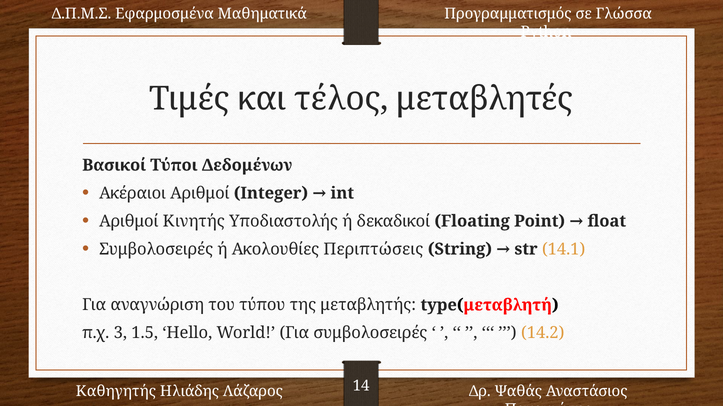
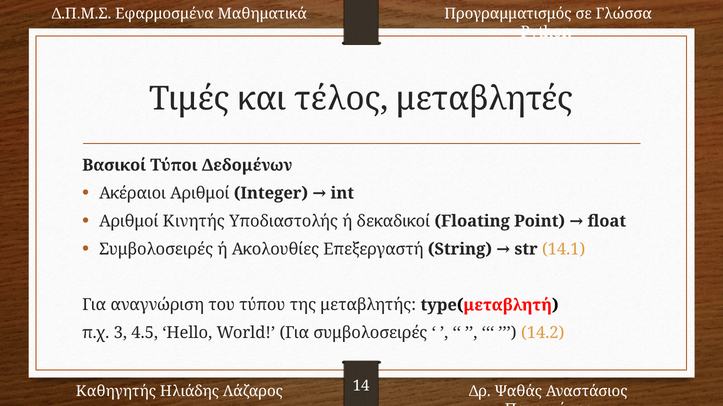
Περιπτώσεις: Περιπτώσεις -> Επεξεργαστή (373, 249)
1.5: 1.5 -> 4.5 (145, 334)
